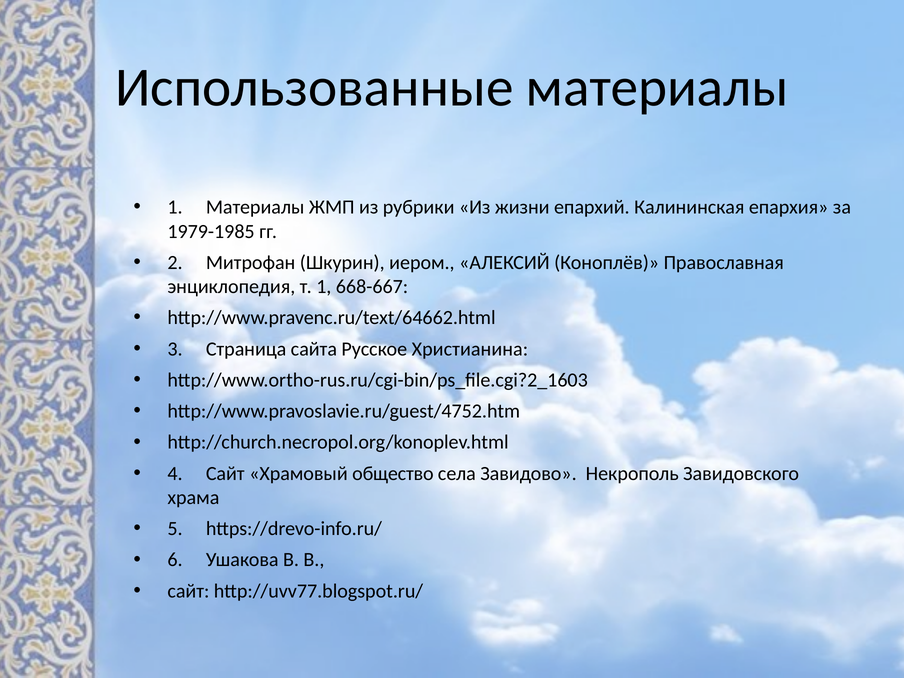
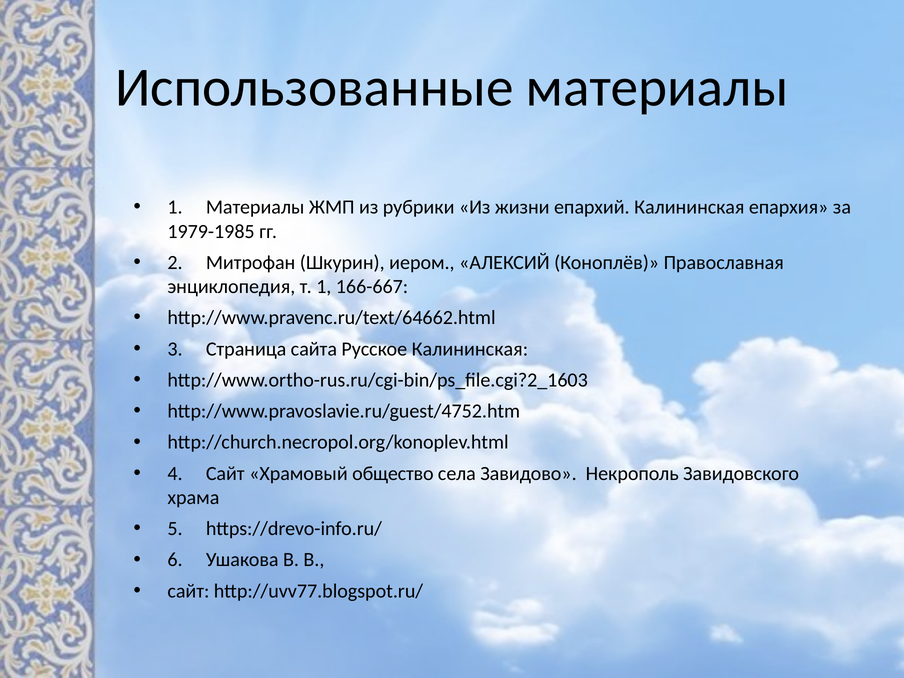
668-667: 668-667 -> 166-667 (372, 287)
Русское Христианина: Христианина -> Калининская (470, 349)
